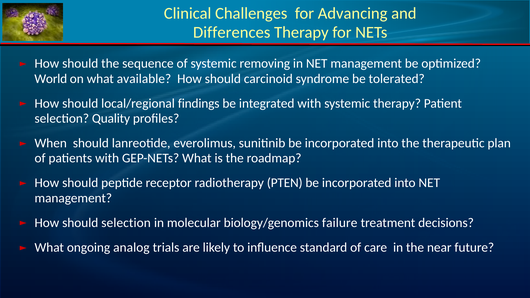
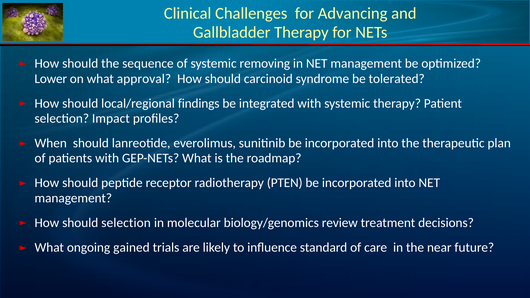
Differences: Differences -> Gallbladder (232, 32)
World: World -> Lower (51, 79)
available: available -> approval (144, 79)
Quality: Quality -> Impact (111, 118)
failure: failure -> review (340, 223)
analog: analog -> gained (131, 248)
